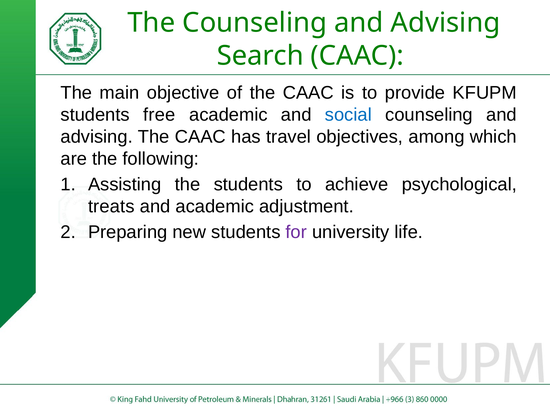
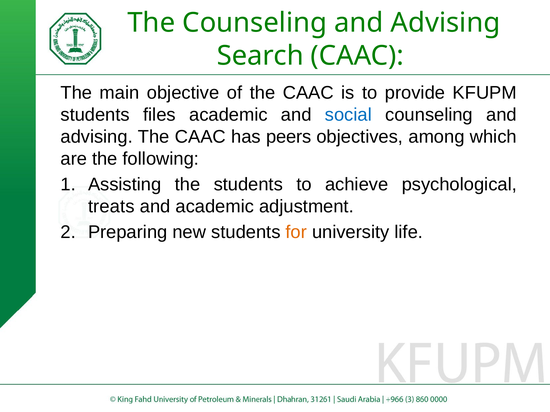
free: free -> files (159, 115)
travel: travel -> peers (289, 137)
for colour: purple -> orange (296, 232)
